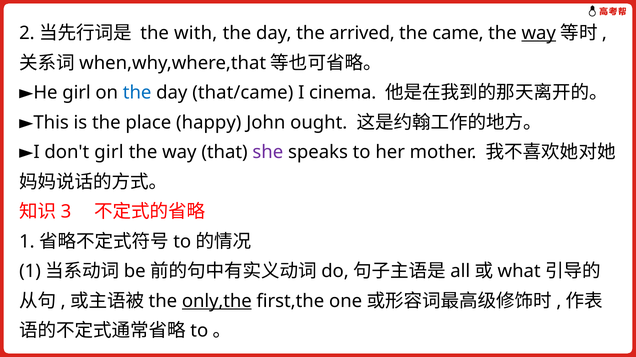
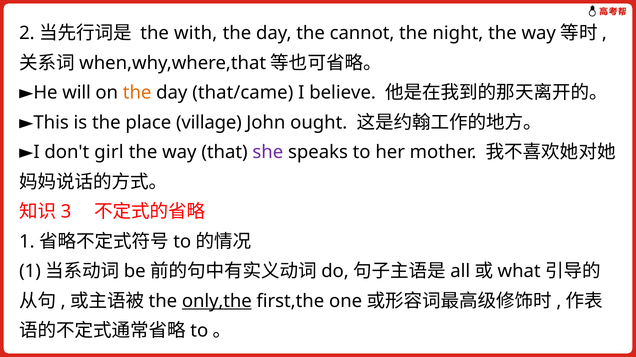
arrived: arrived -> cannot (362, 33)
came: came -> night (458, 33)
way underline: present -> none (539, 33)
girl: girl -> will (77, 93)
the colour: blue -> orange (137, 93)
cinema: cinema -> believe (343, 93)
happy: happy -> village (209, 123)
